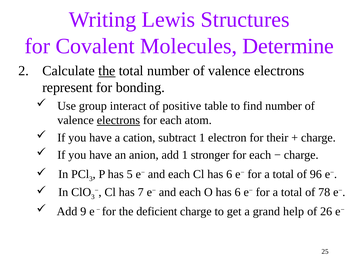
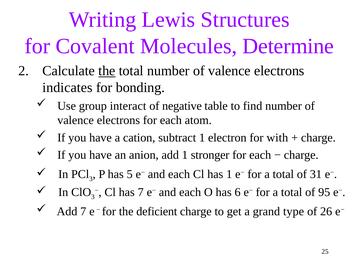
represent: represent -> indicates (67, 88)
positive: positive -> negative (182, 106)
electrons underline: present -> none (118, 120)
their: their -> with (277, 138)
Cl has 6: 6 -> 1 (229, 174)
96: 96 -> 31 (316, 174)
78: 78 -> 95 (324, 192)
Add 9: 9 -> 7 (83, 212)
help: help -> type (294, 212)
